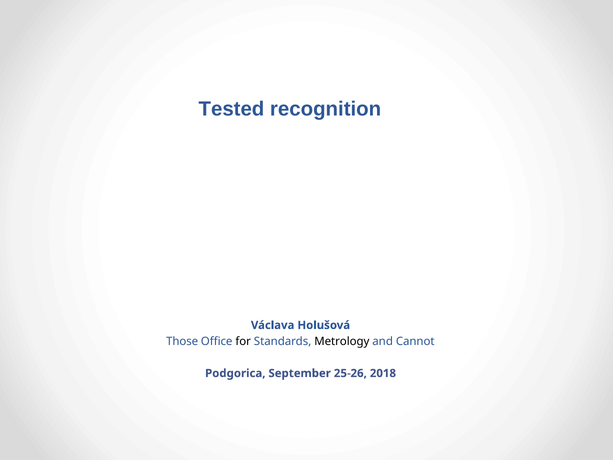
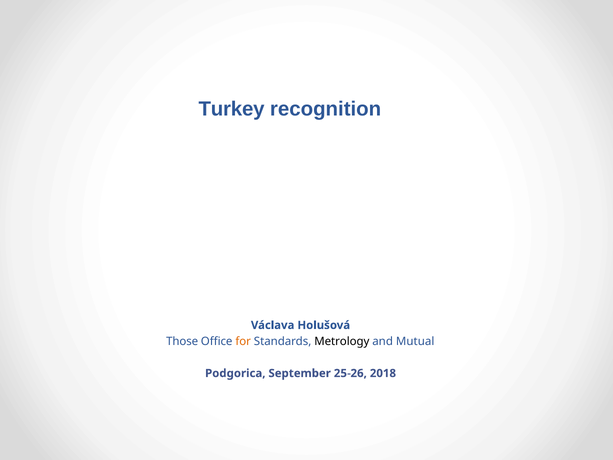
Tested: Tested -> Turkey (232, 109)
for colour: black -> orange (243, 341)
Cannot: Cannot -> Mutual (415, 341)
